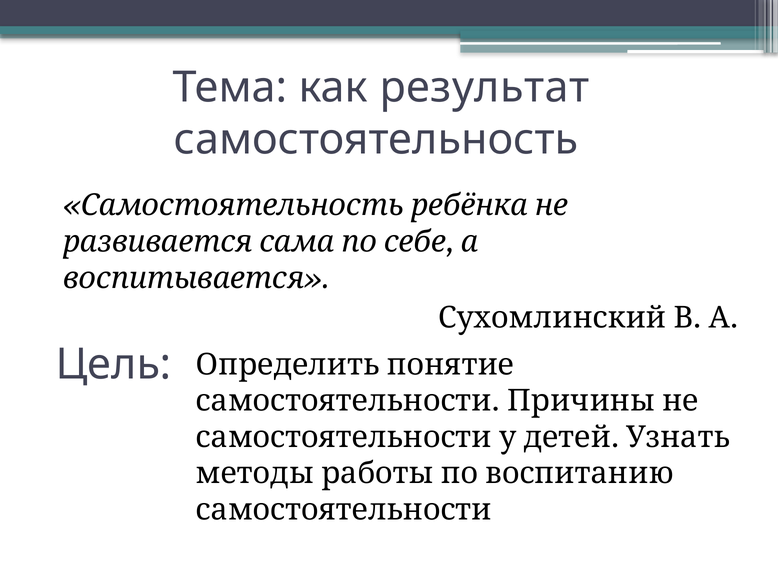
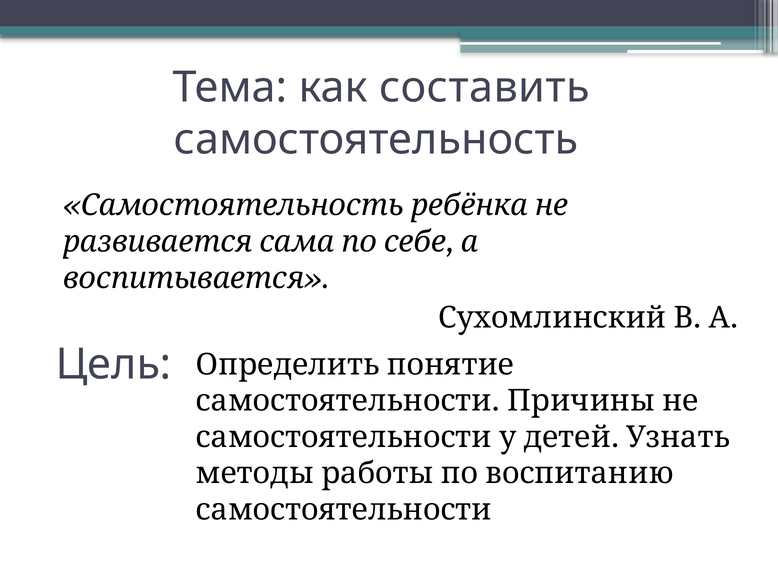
результат: результат -> составить (484, 88)
